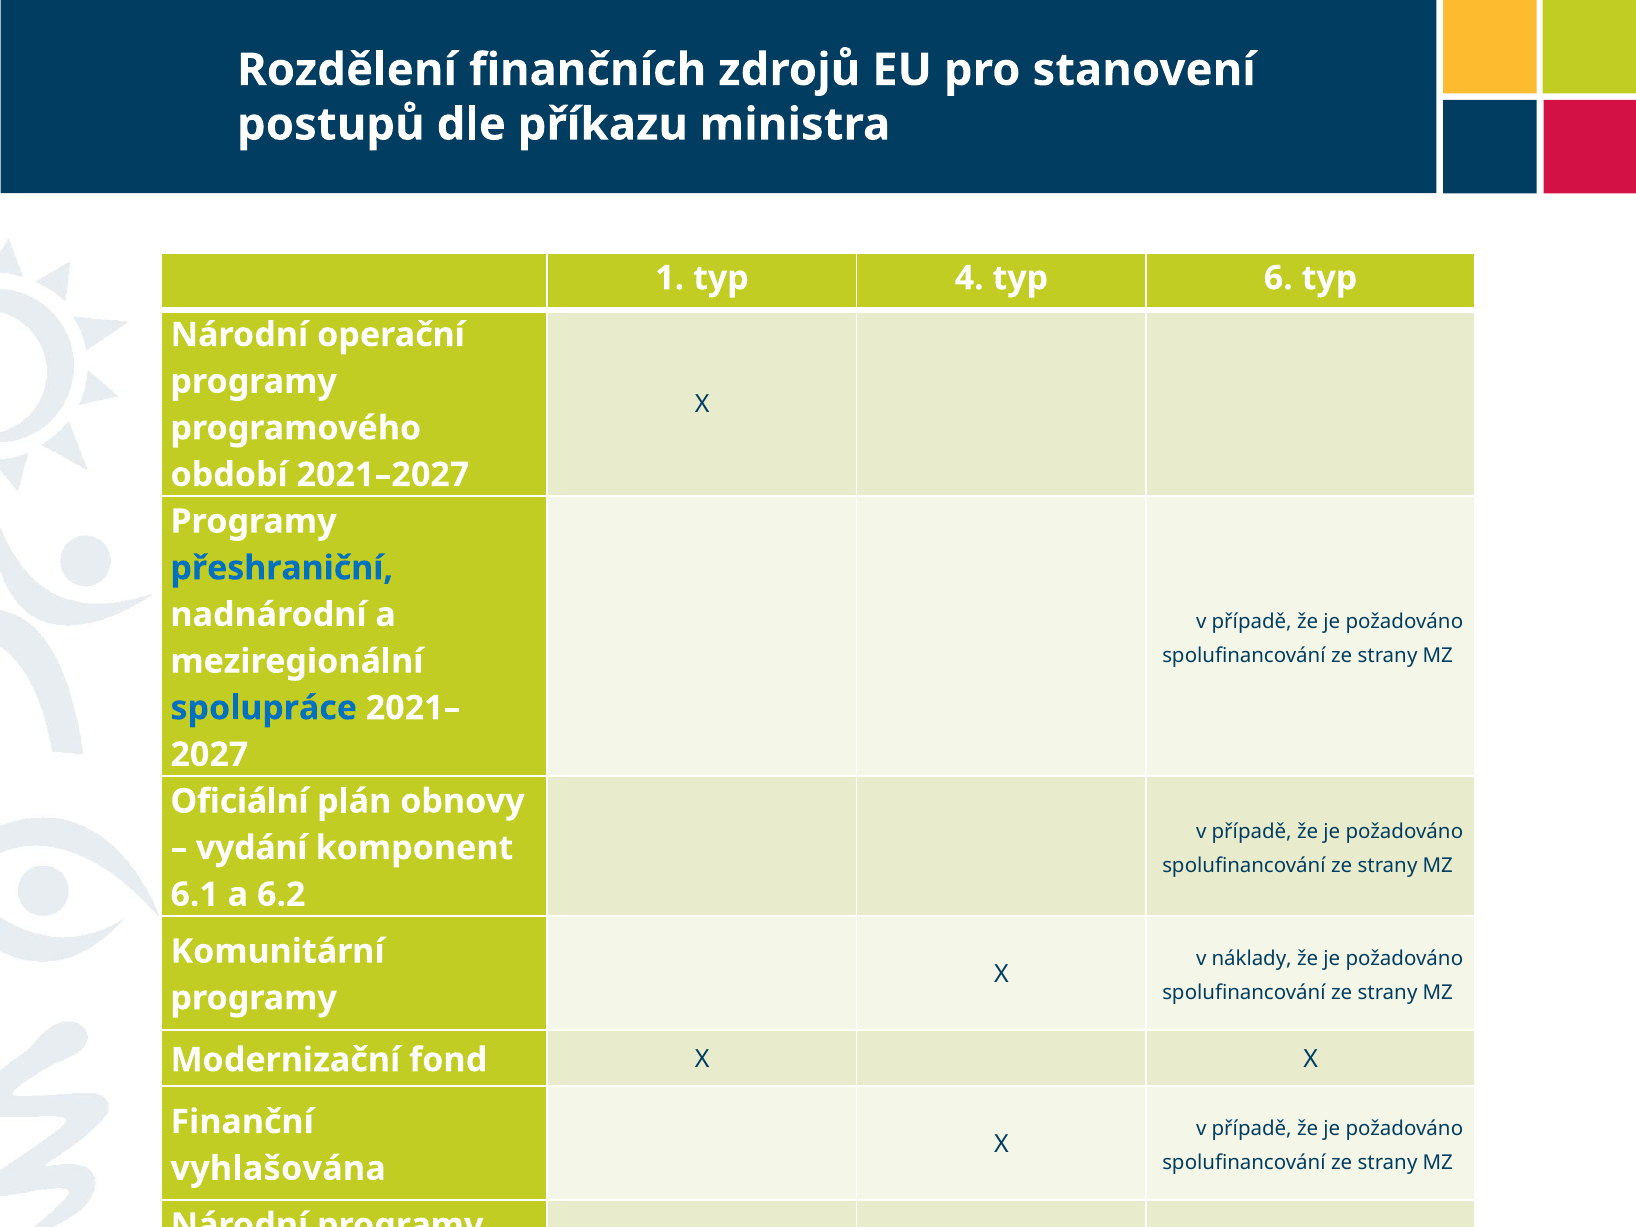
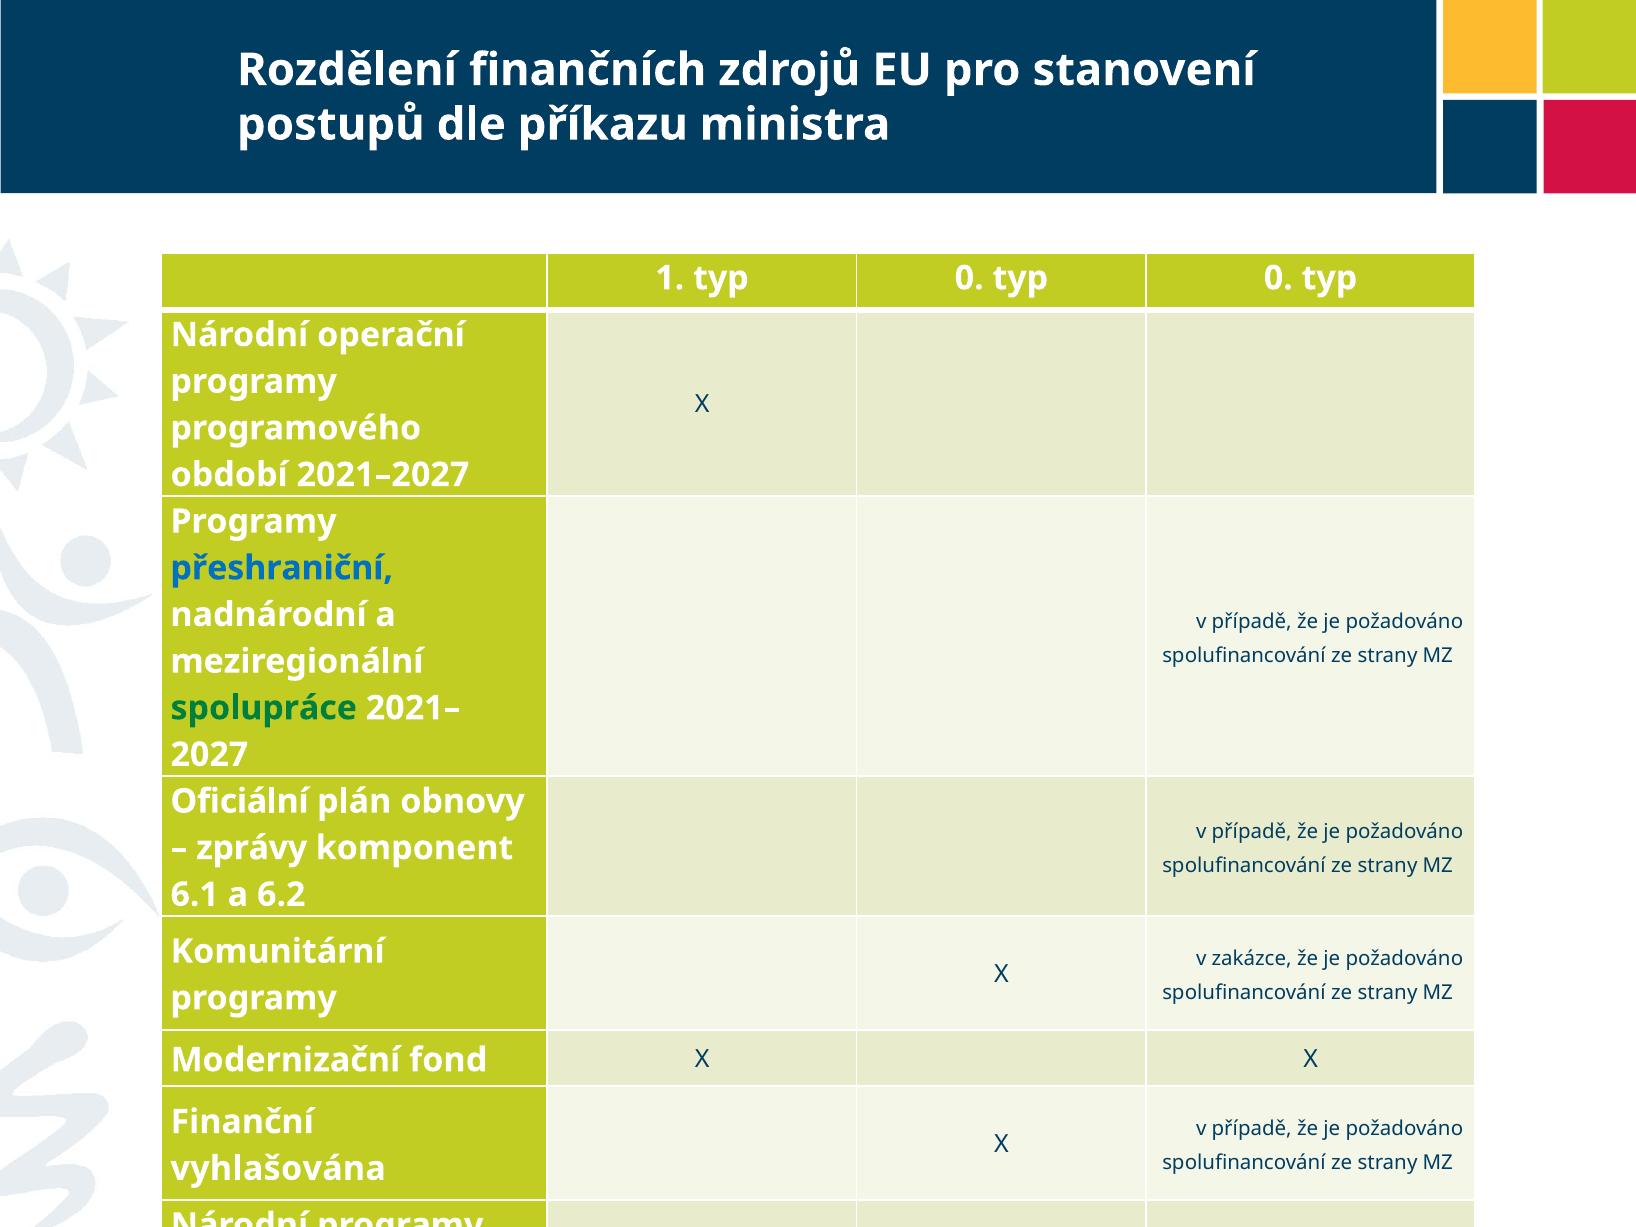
1 typ 4: 4 -> 0 (969, 278)
6: 6 -> 0 (1278, 278)
spolupráce colour: blue -> green (264, 708)
vydání: vydání -> zprávy (252, 848)
náklady: náklady -> zakázce (1252, 959)
